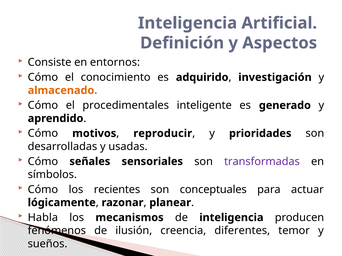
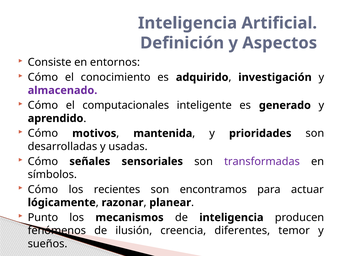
almacenado colour: orange -> purple (63, 91)
procedimentales: procedimentales -> computacionales (126, 106)
reproducir: reproducir -> mantenida (163, 134)
conceptuales: conceptuales -> encontramos (213, 190)
Habla: Habla -> Punto (43, 218)
